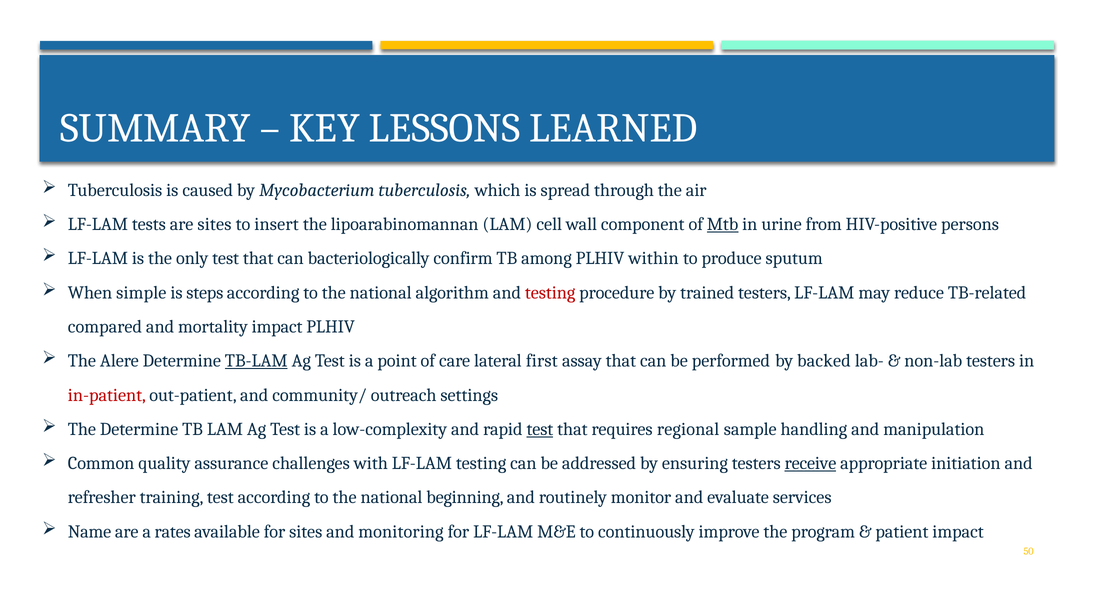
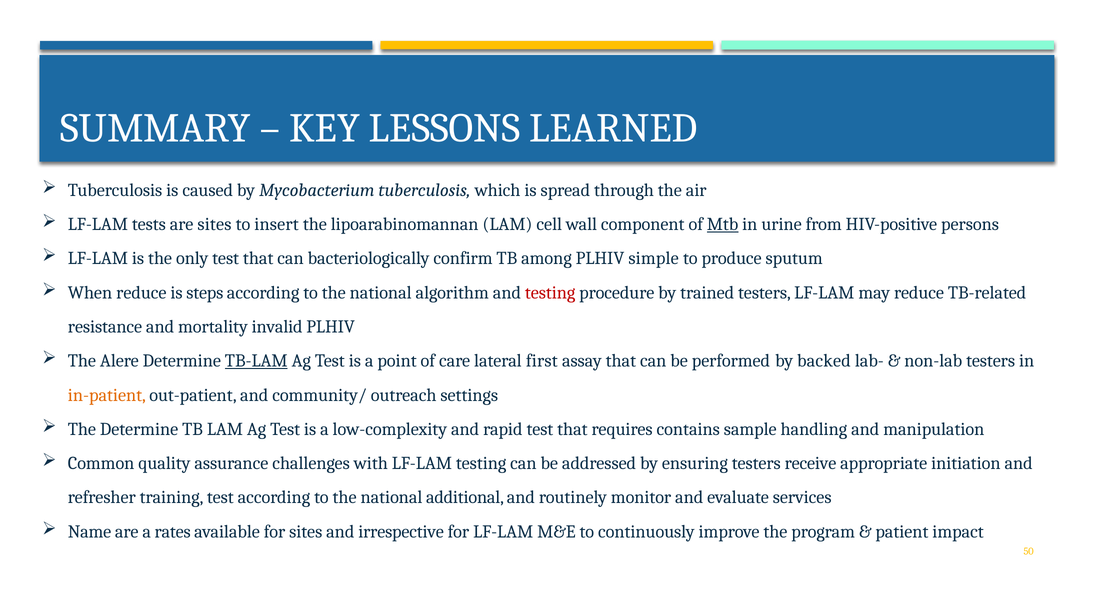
within: within -> simple (654, 259)
When simple: simple -> reduce (141, 293)
compared: compared -> resistance (105, 327)
mortality impact: impact -> invalid (277, 327)
in-patient colour: red -> orange (107, 395)
test underline: present -> none (540, 429)
regional: regional -> contains (688, 429)
receive underline: present -> none (810, 464)
beginning: beginning -> additional (465, 498)
monitoring: monitoring -> irrespective (401, 532)
